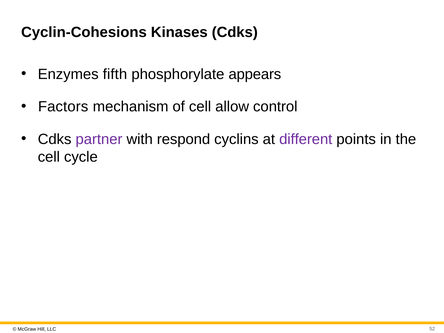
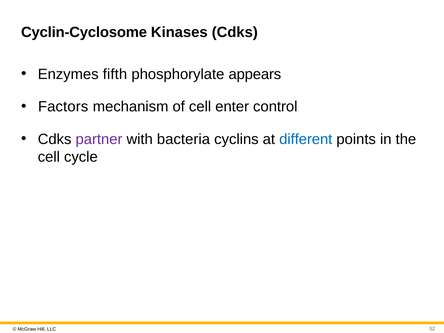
Cyclin-Cohesions: Cyclin-Cohesions -> Cyclin-Cyclosome (84, 32)
allow: allow -> enter (232, 107)
respond: respond -> bacteria (183, 139)
different colour: purple -> blue (306, 139)
